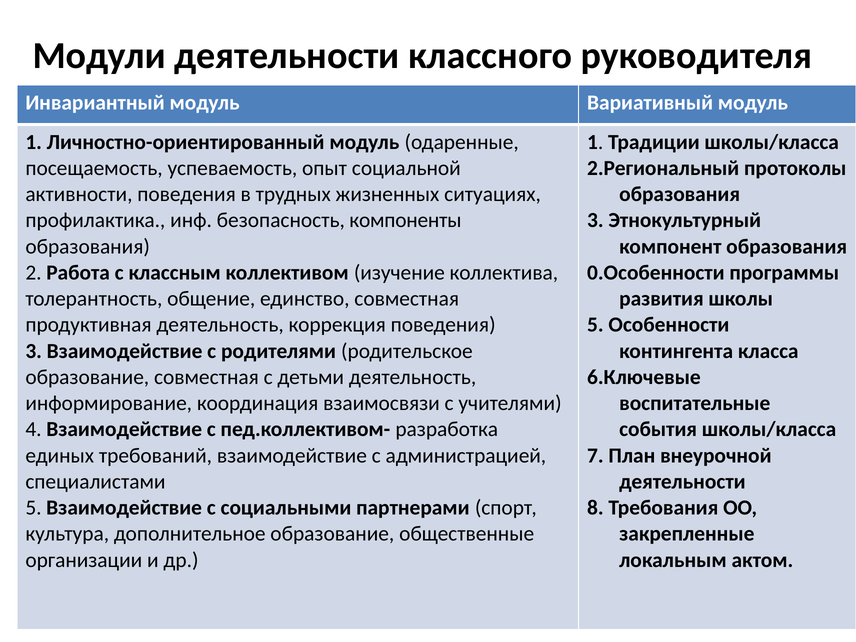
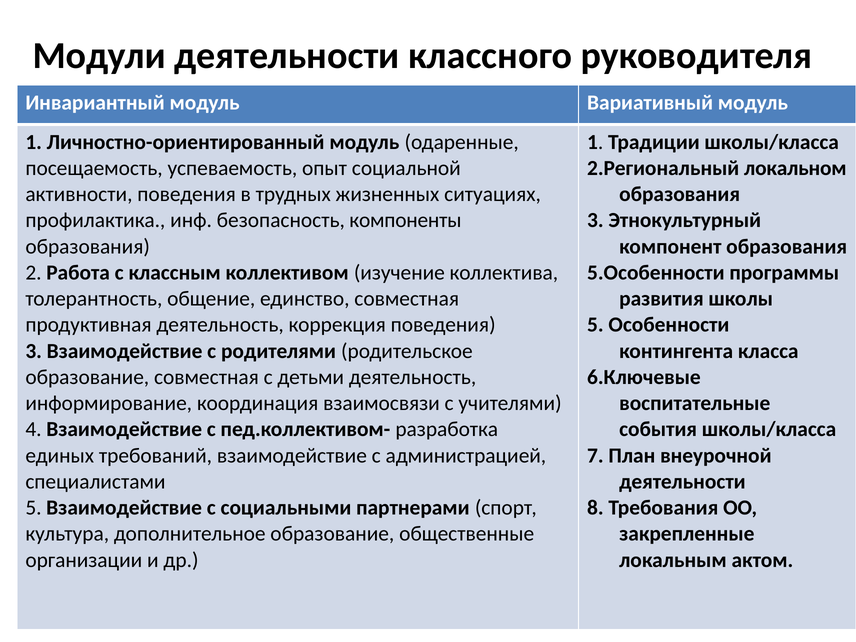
протоколы: протоколы -> локальном (795, 168)
0.Особенности: 0.Особенности -> 5.Особенности (656, 273)
